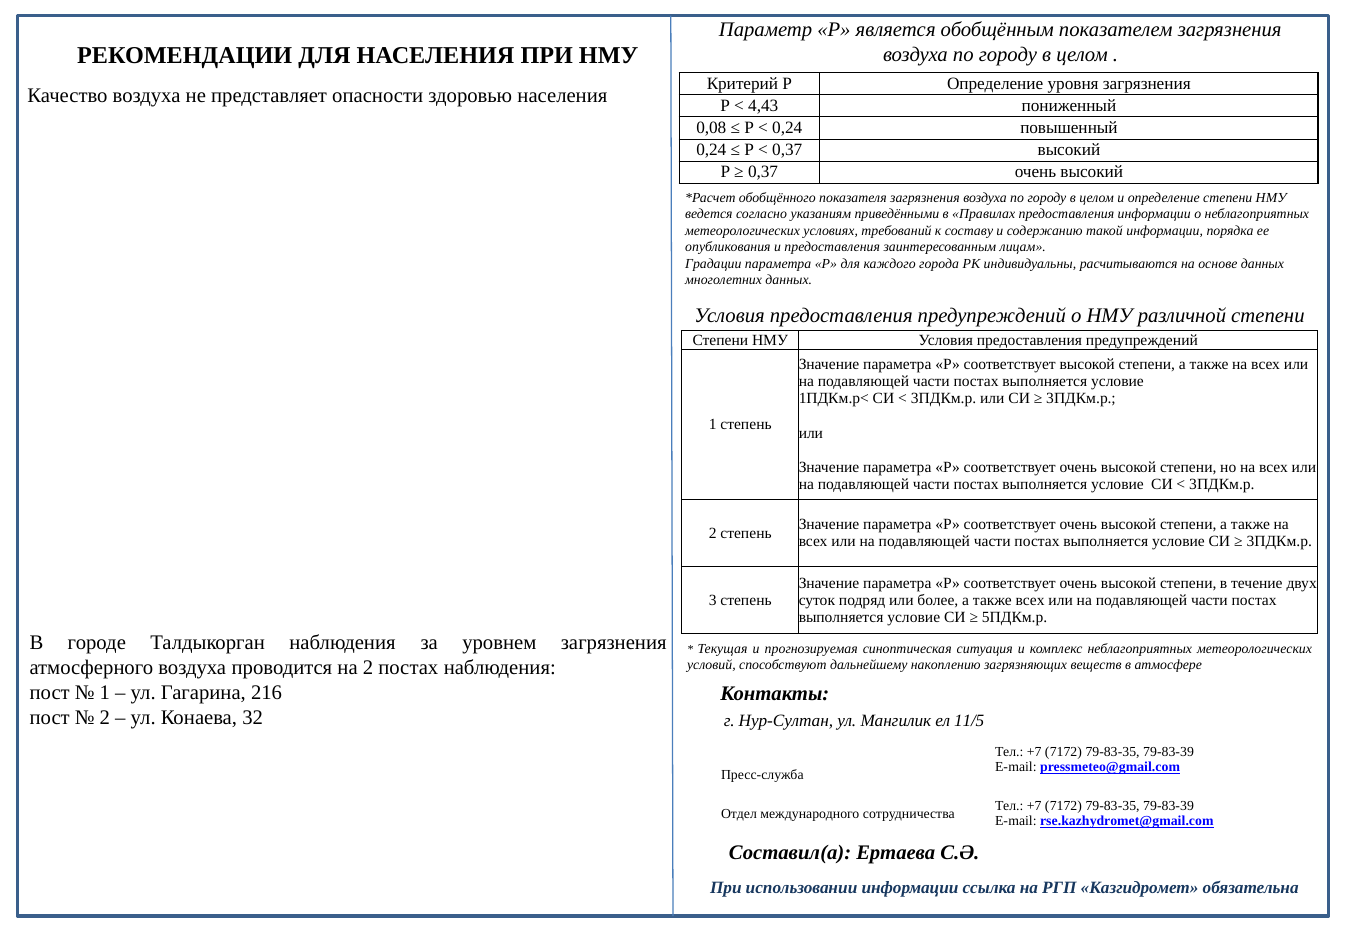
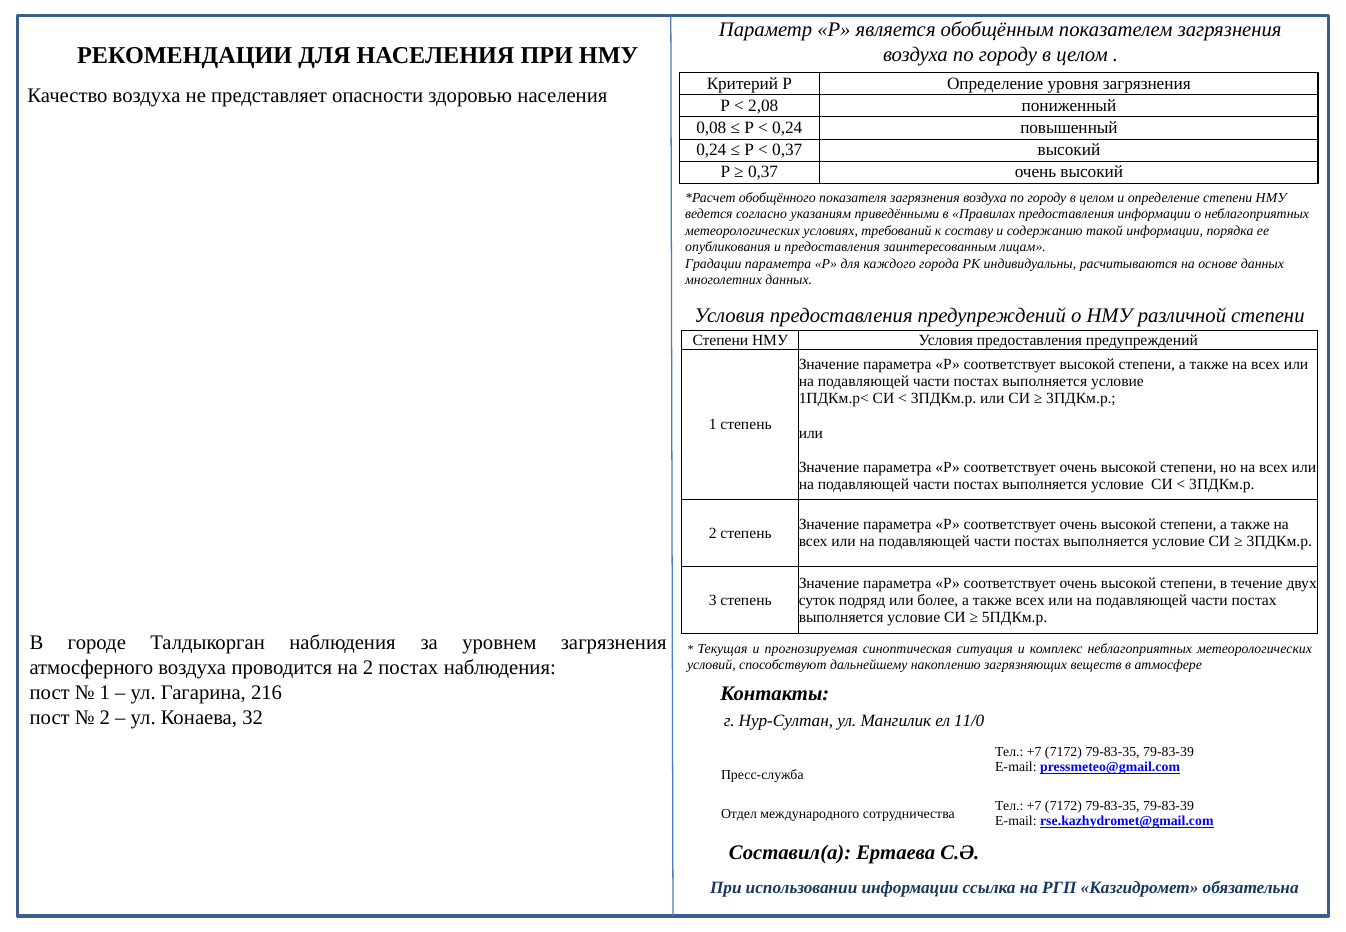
4,43: 4,43 -> 2,08 (763, 106)
11/5: 11/5 -> 11/0 (969, 720)
